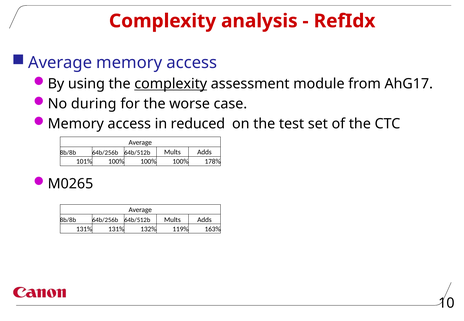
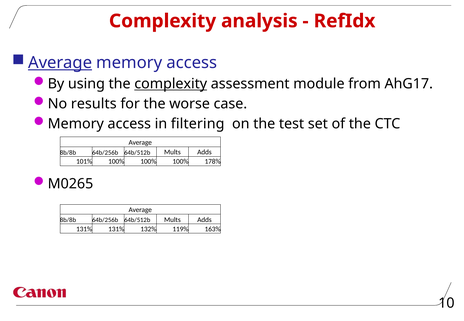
Average underline: none -> present (60, 63)
during: during -> results (94, 104)
reduced: reduced -> filtering (198, 124)
